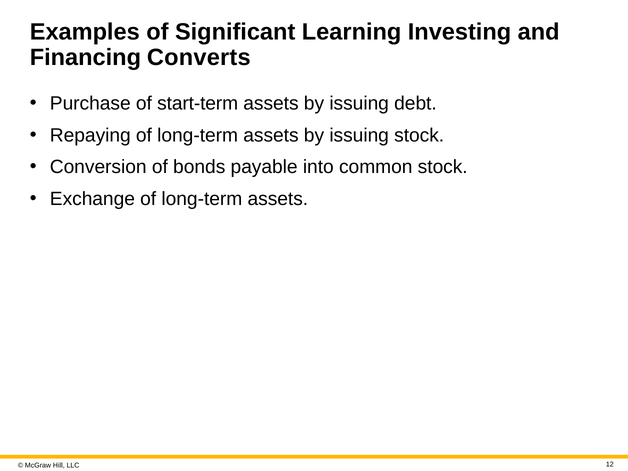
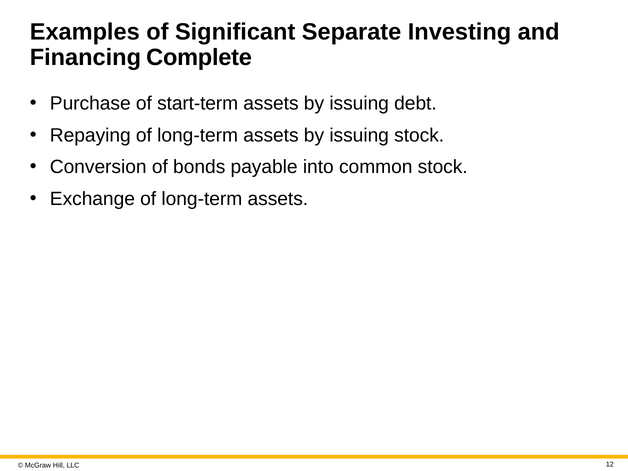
Learning: Learning -> Separate (352, 32)
Converts: Converts -> Complete (199, 57)
